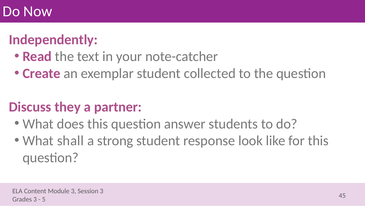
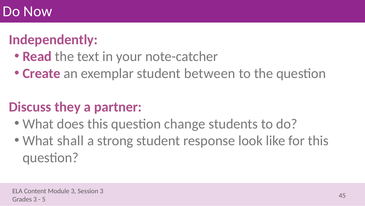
collected: collected -> between (210, 73)
answer: answer -> change (185, 123)
